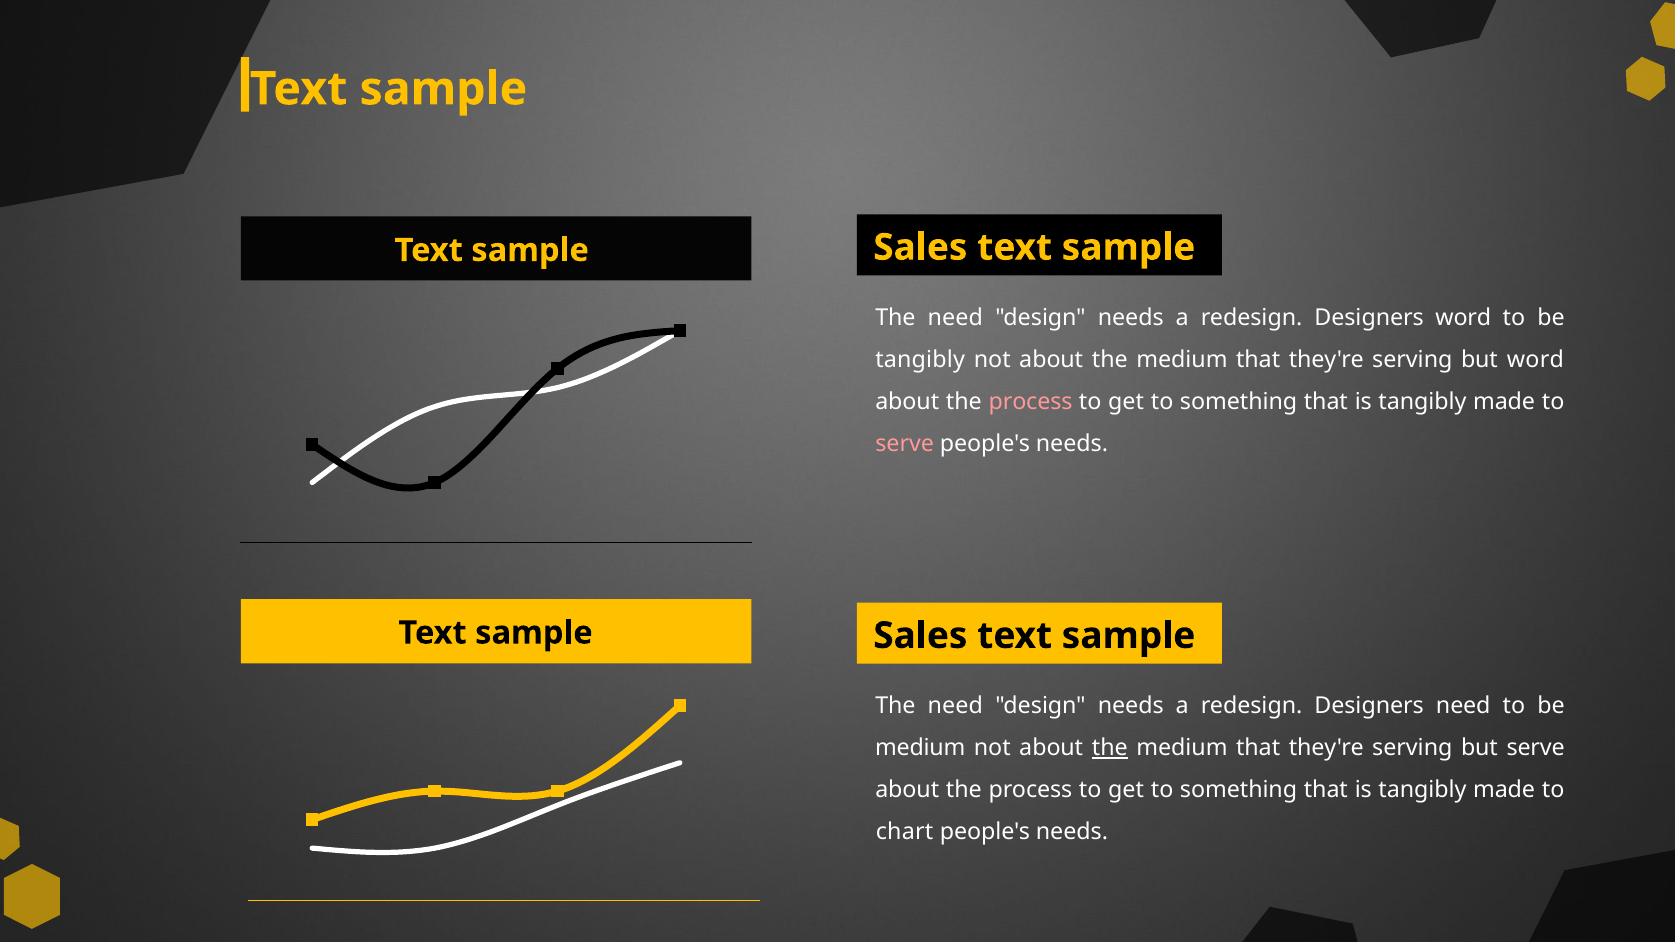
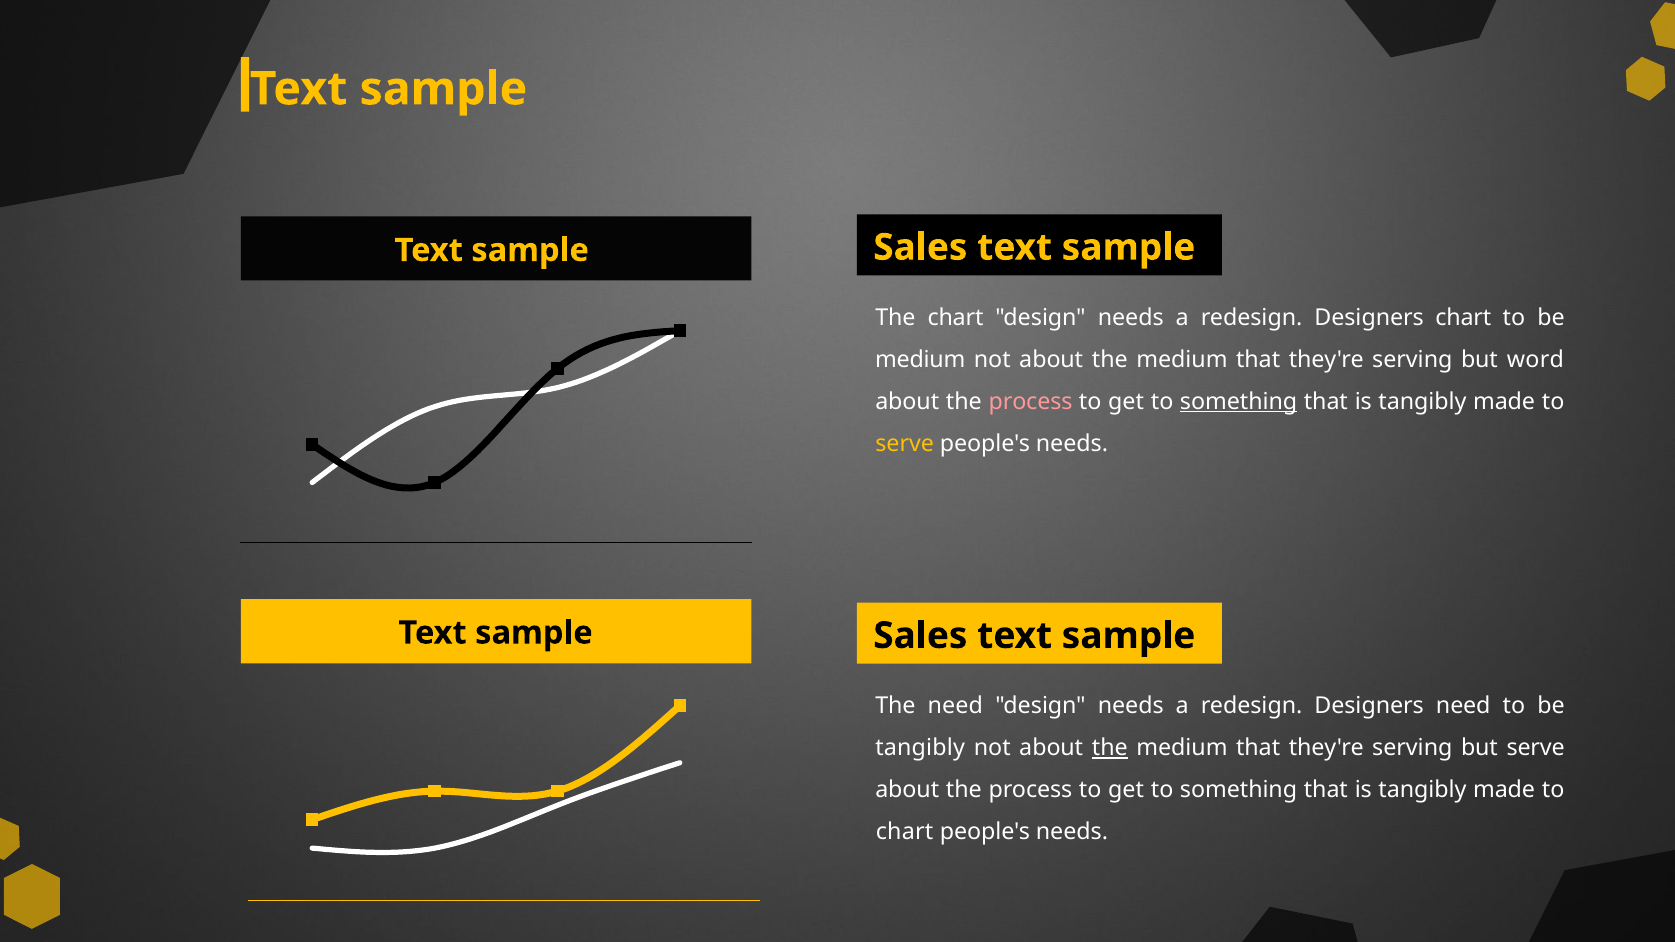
need: need -> chart (955, 318)
Designers word: word -> chart (1463, 318)
tangibly: tangibly -> medium (920, 360)
something underline: none -> present (1239, 402)
serve colour: pink -> yellow (905, 444)
medium: medium -> tangibly (920, 748)
